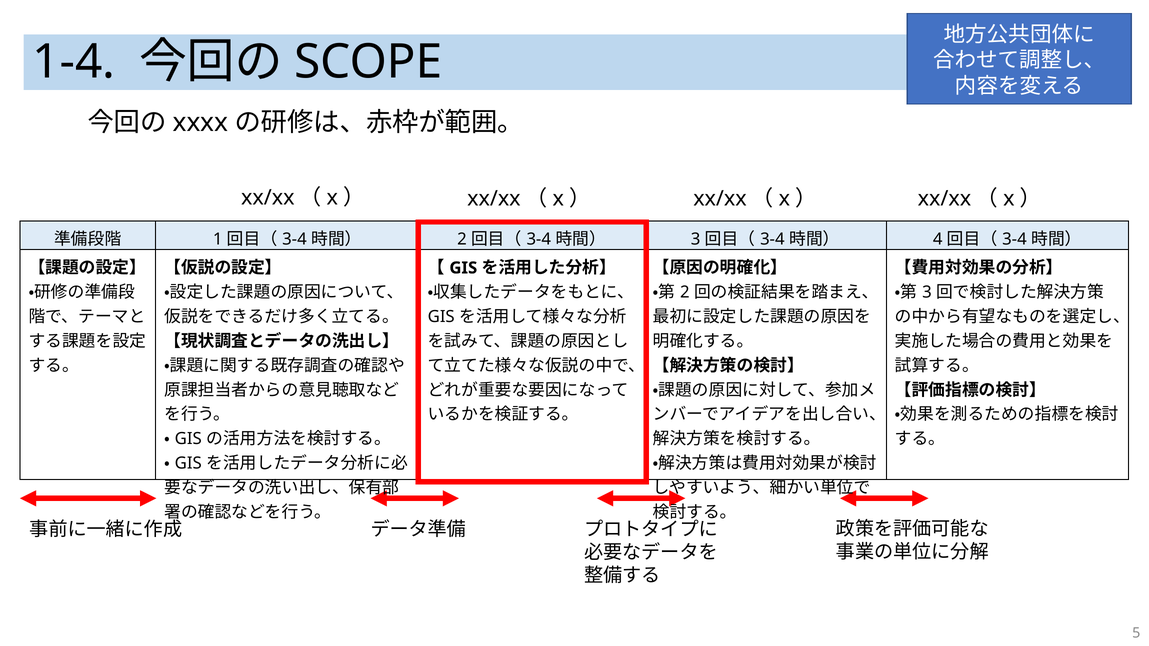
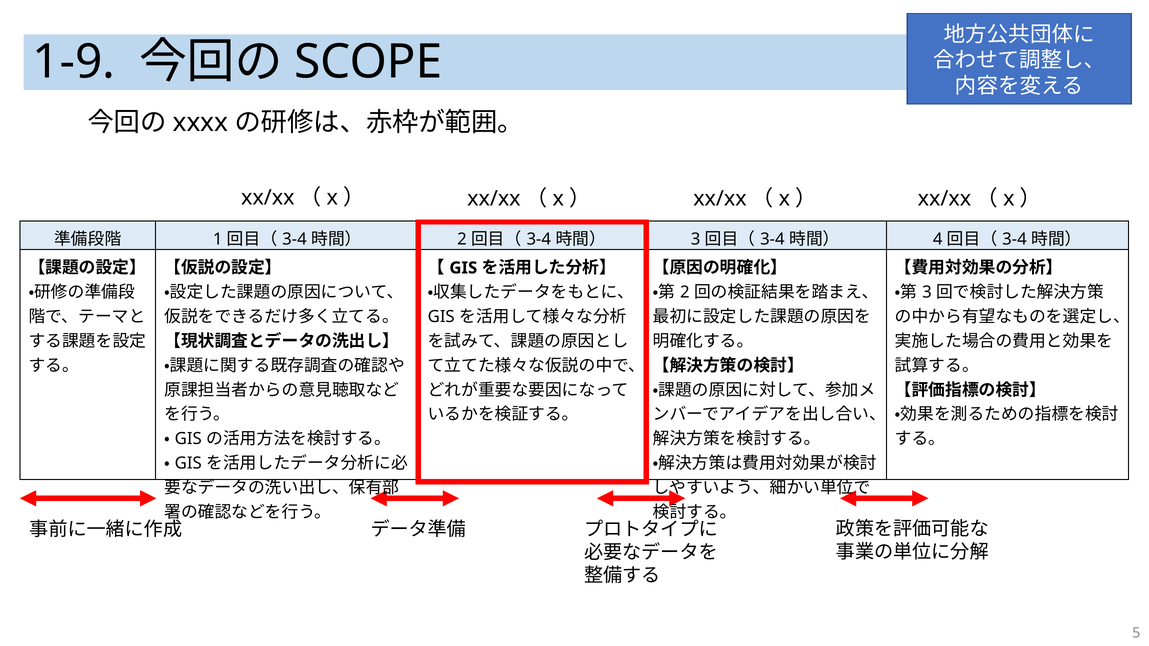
1-4: 1-4 -> 1-9 (74, 62)
